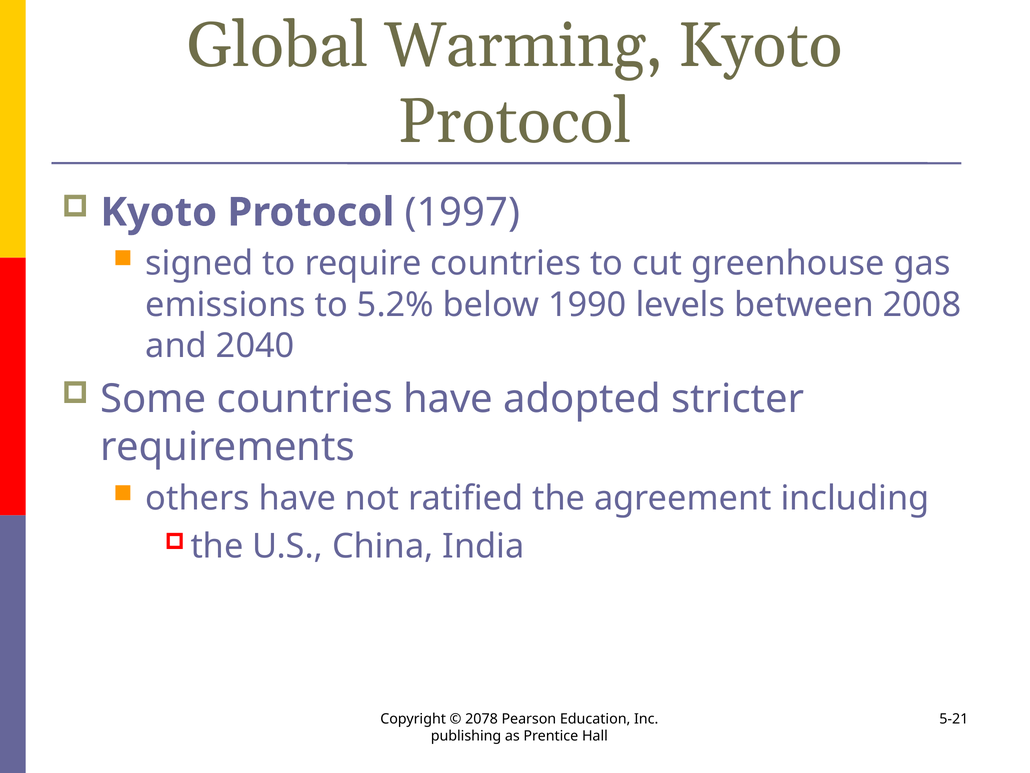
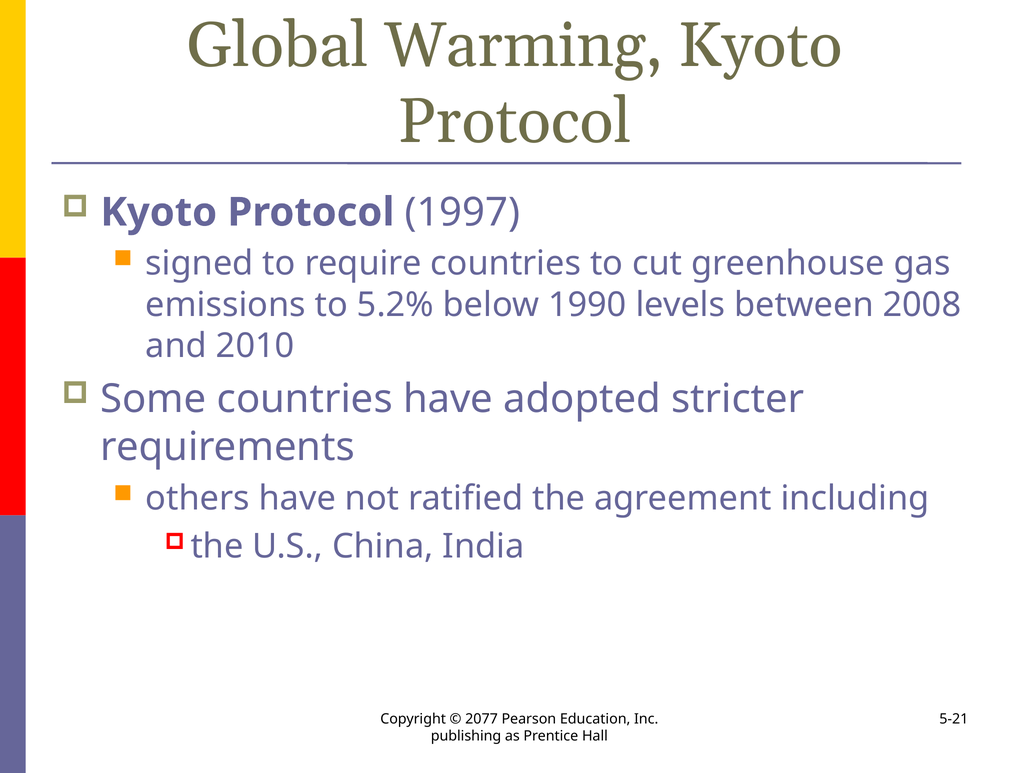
2040: 2040 -> 2010 (255, 346)
2078: 2078 -> 2077 (482, 719)
